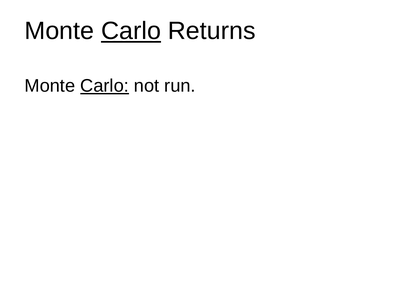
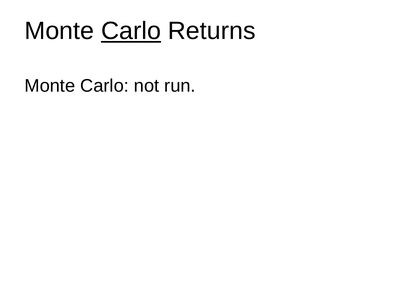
Carlo underline: present -> none (105, 86)
